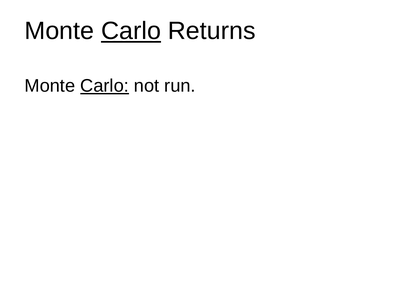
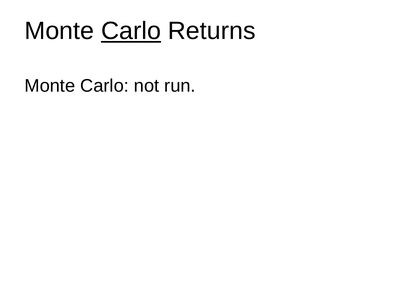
Carlo underline: present -> none (105, 86)
